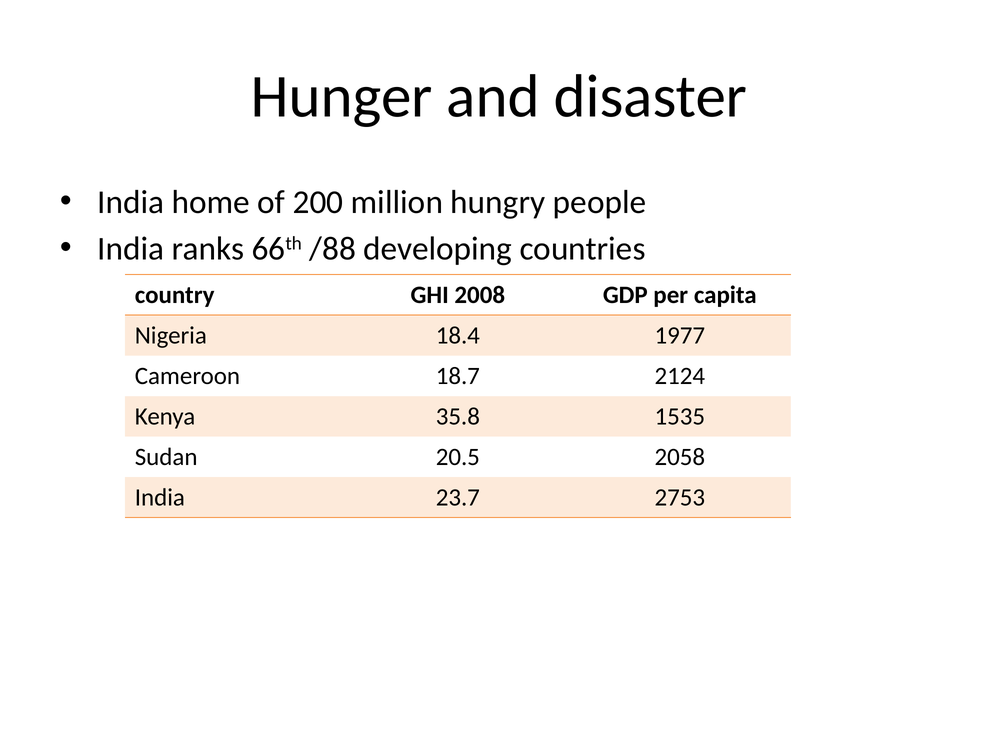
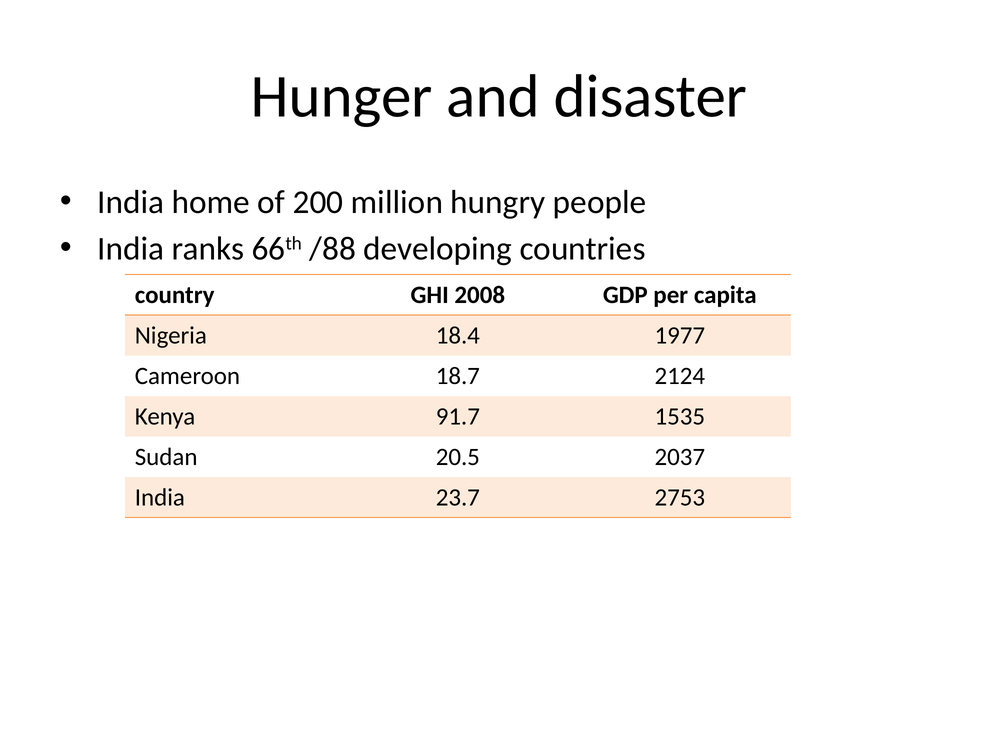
35.8: 35.8 -> 91.7 (458, 417)
2058: 2058 -> 2037 (680, 457)
